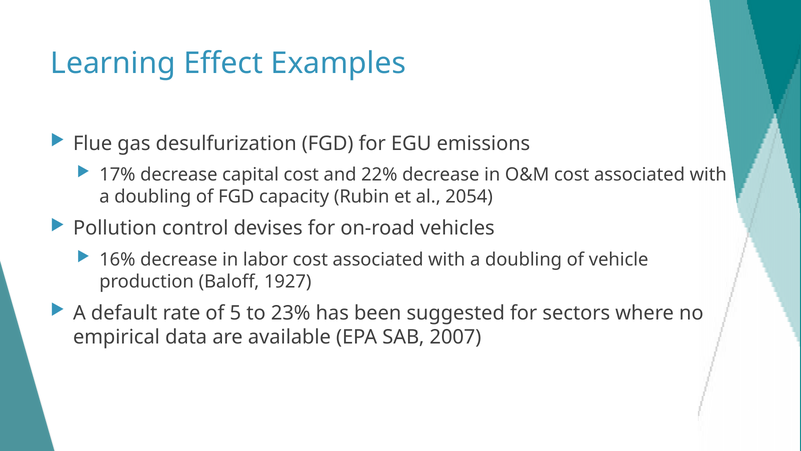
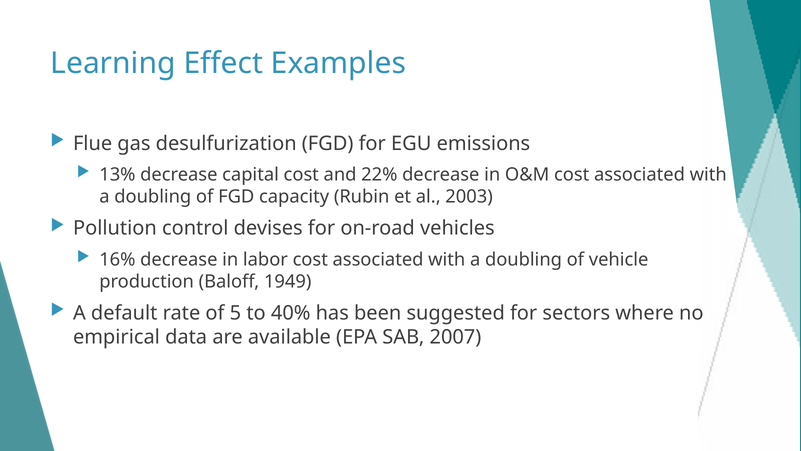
17%: 17% -> 13% (117, 174)
2054: 2054 -> 2003 (469, 196)
1927: 1927 -> 1949 (288, 281)
23%: 23% -> 40% (291, 313)
